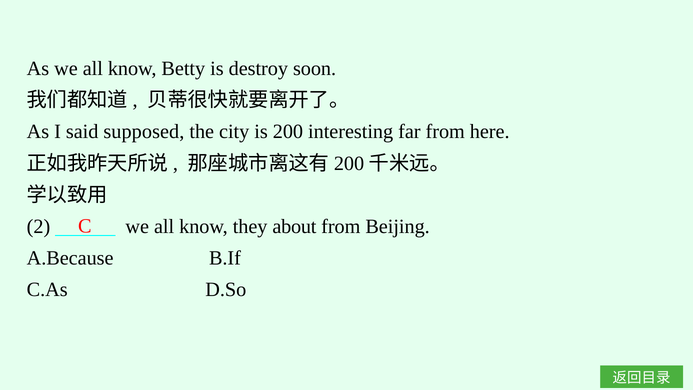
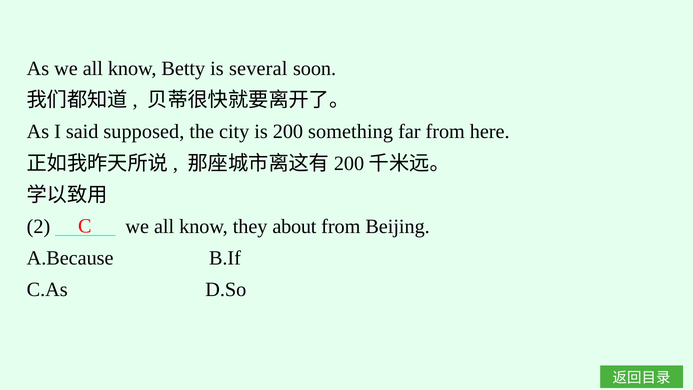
destroy: destroy -> several (258, 69)
interesting: interesting -> something (351, 132)
